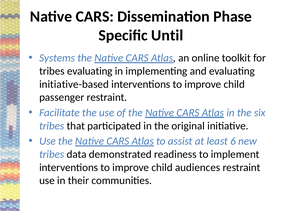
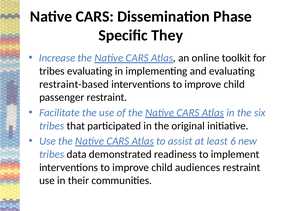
Until: Until -> They (167, 35)
Systems: Systems -> Increase (57, 58)
initiative-based: initiative-based -> restraint-based (74, 84)
